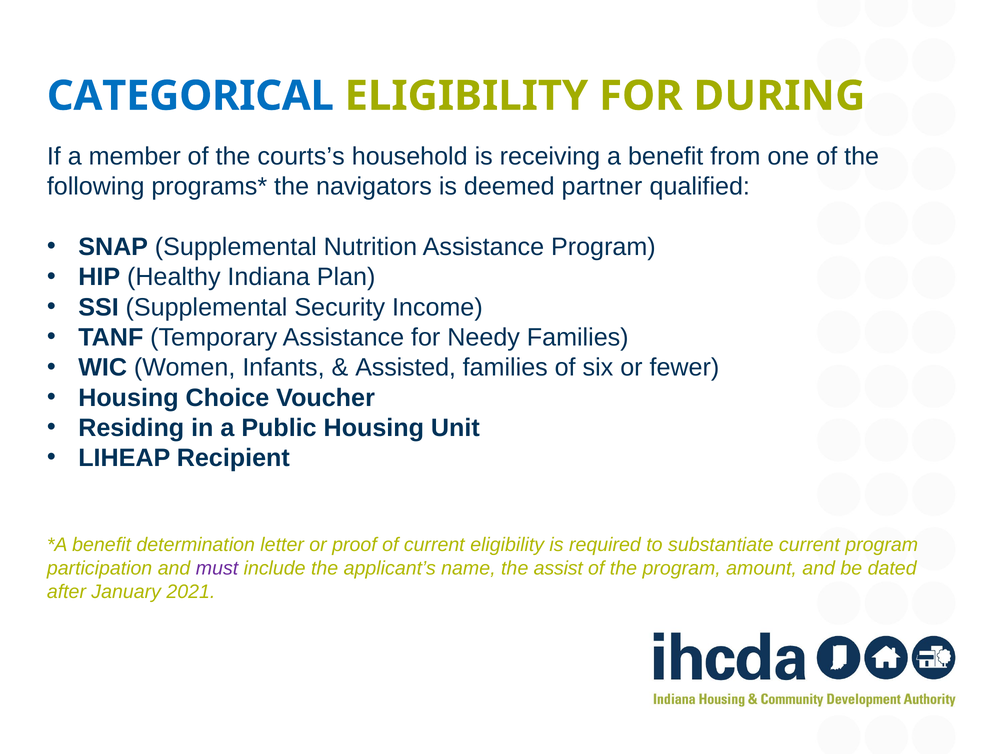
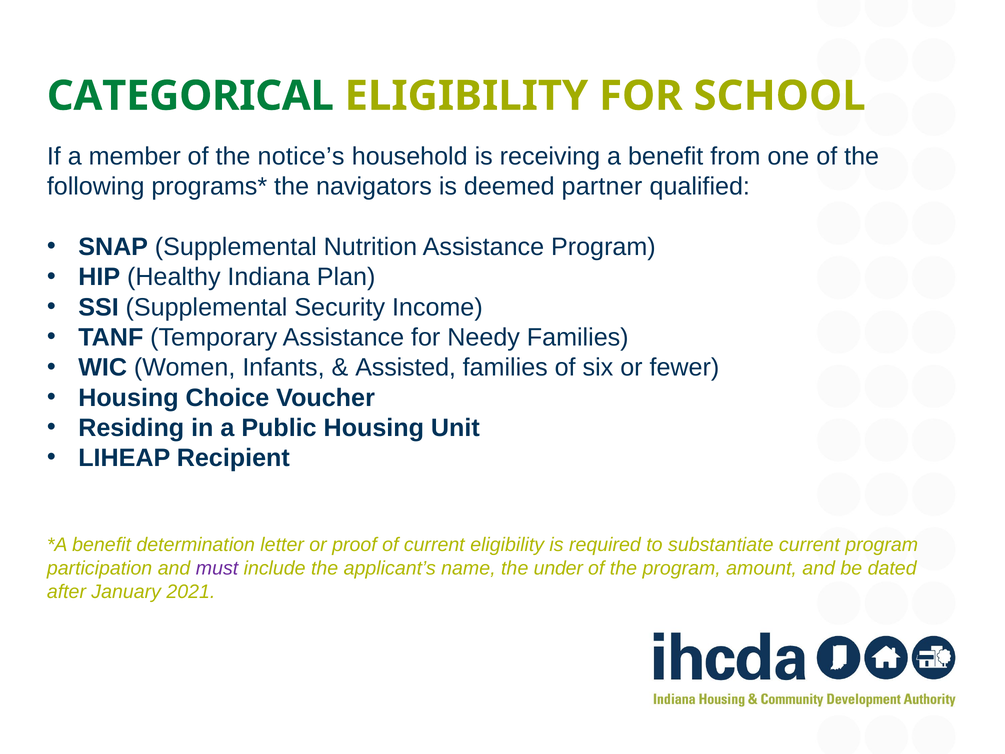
CATEGORICAL colour: blue -> green (190, 96)
DURING: DURING -> SCHOOL (780, 96)
courts’s: courts’s -> notice’s (301, 156)
assist: assist -> under (558, 568)
